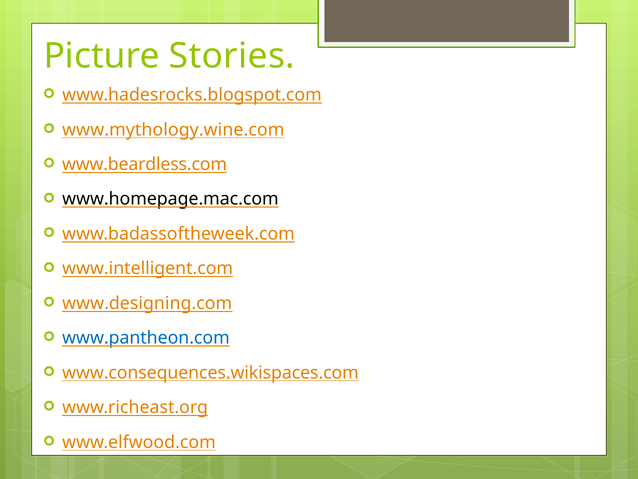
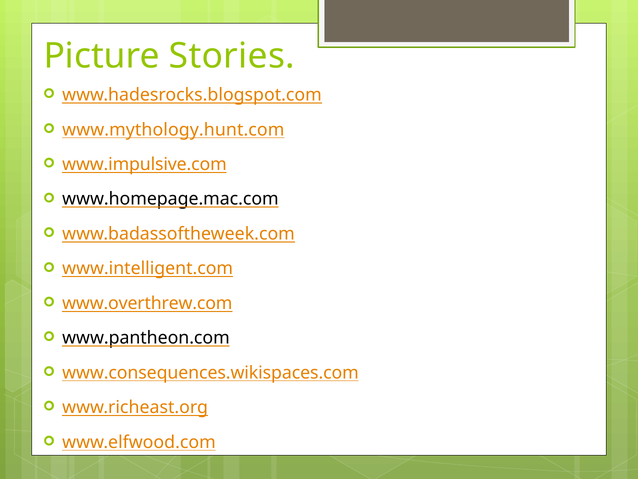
www.mythology.wine.com: www.mythology.wine.com -> www.mythology.hunt.com (173, 130)
www.beardless.com: www.beardless.com -> www.impulsive.com (144, 164)
www.designing.com: www.designing.com -> www.overthrew.com (147, 303)
www.pantheon.com colour: blue -> black (146, 338)
